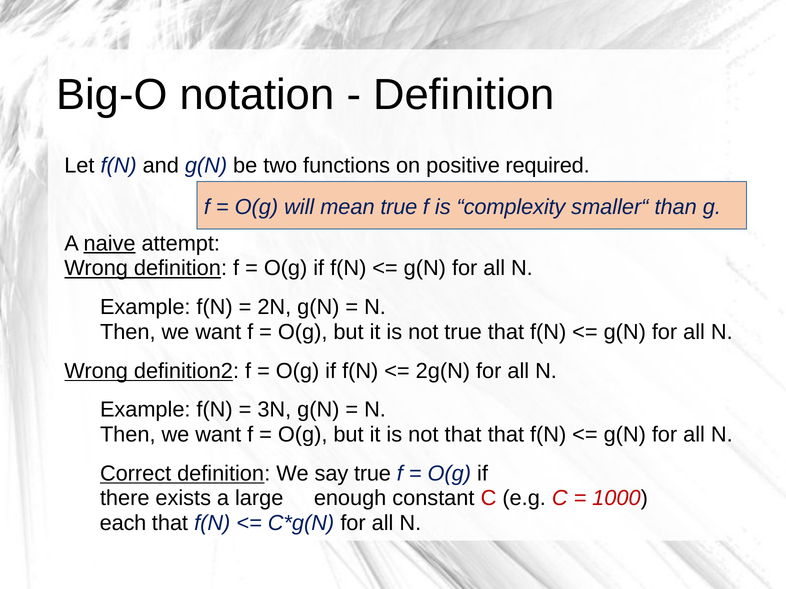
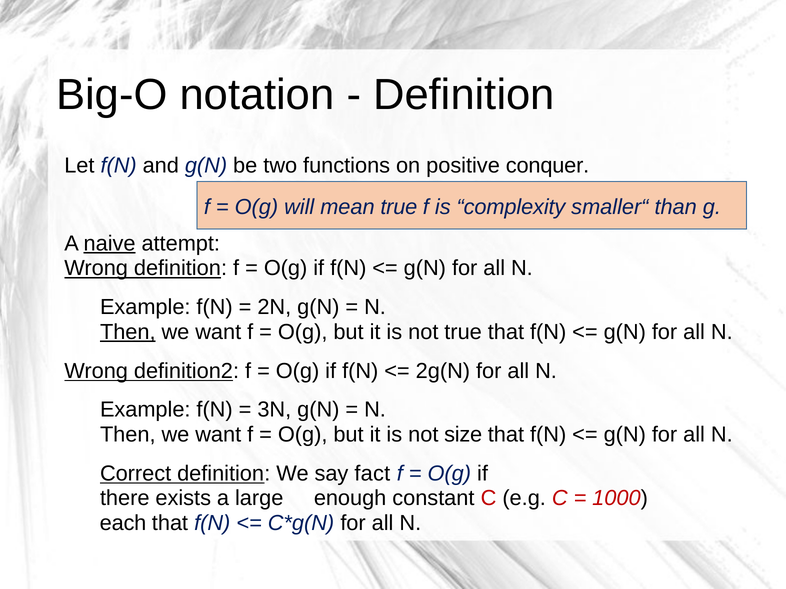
required: required -> conquer (548, 166)
Then underline: none -> present (128, 332)
not that: that -> size (463, 435)
say true: true -> fact (372, 474)
